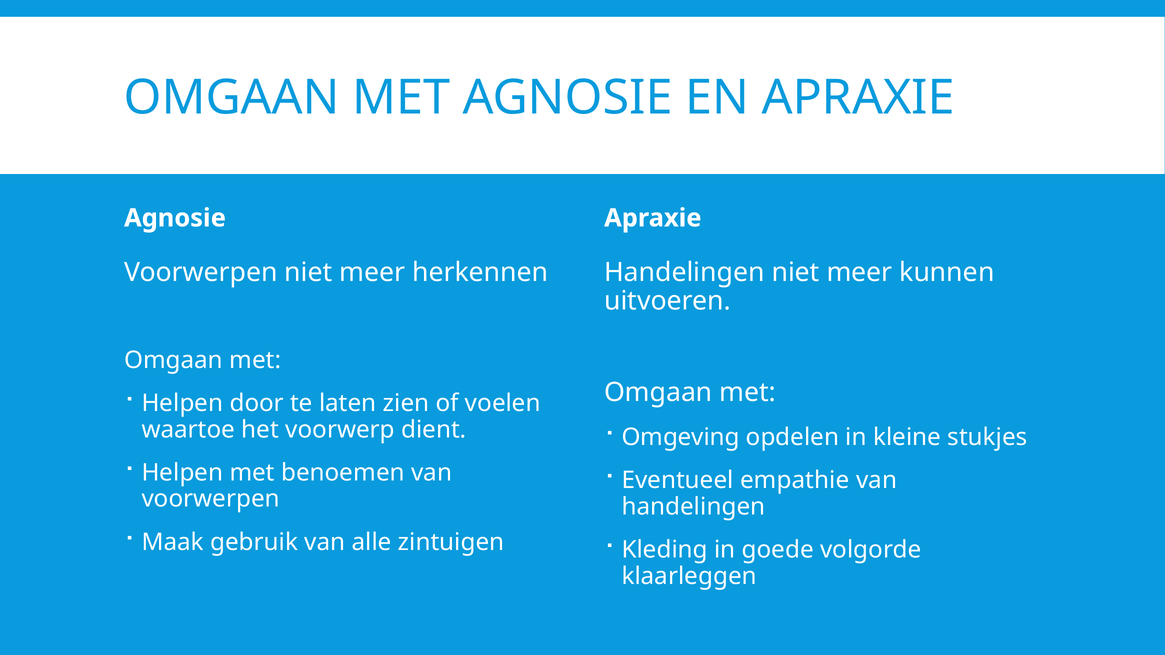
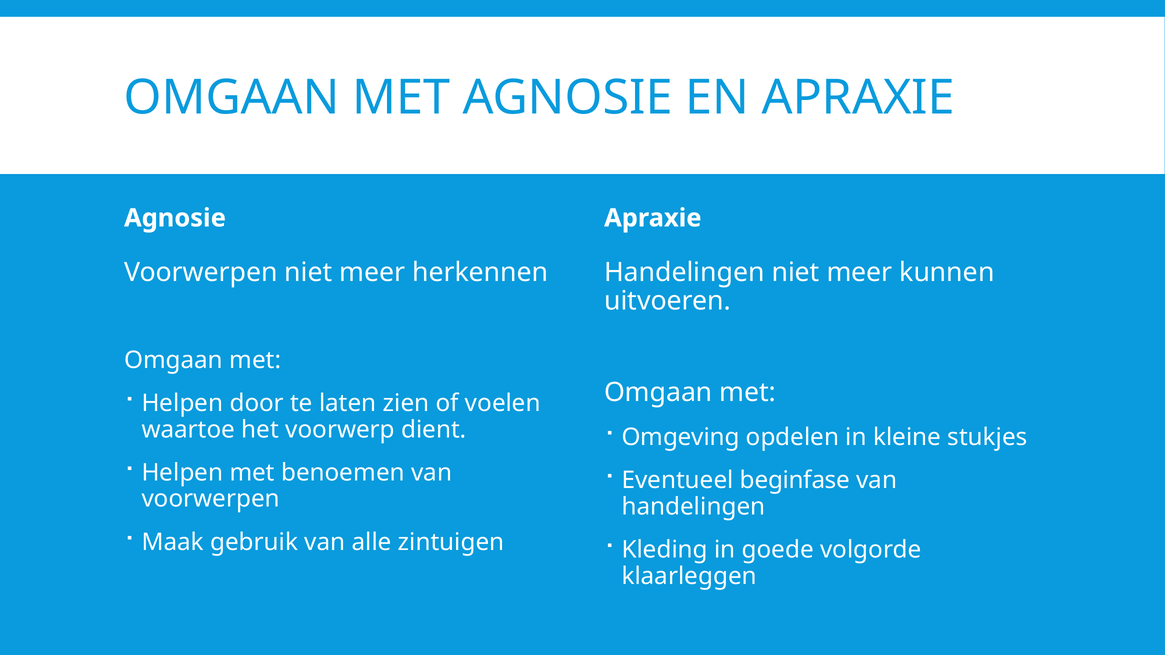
empathie: empathie -> beginfase (795, 481)
